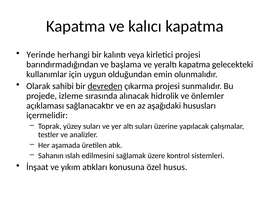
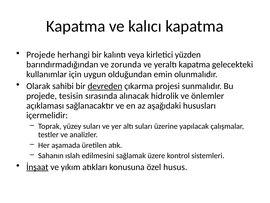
Yerinde: Yerinde -> Projede (41, 55)
kirletici projesi: projesi -> yüzden (188, 55)
başlama: başlama -> zorunda (126, 64)
izleme: izleme -> tesisin (71, 96)
İnşaat underline: none -> present (37, 167)
